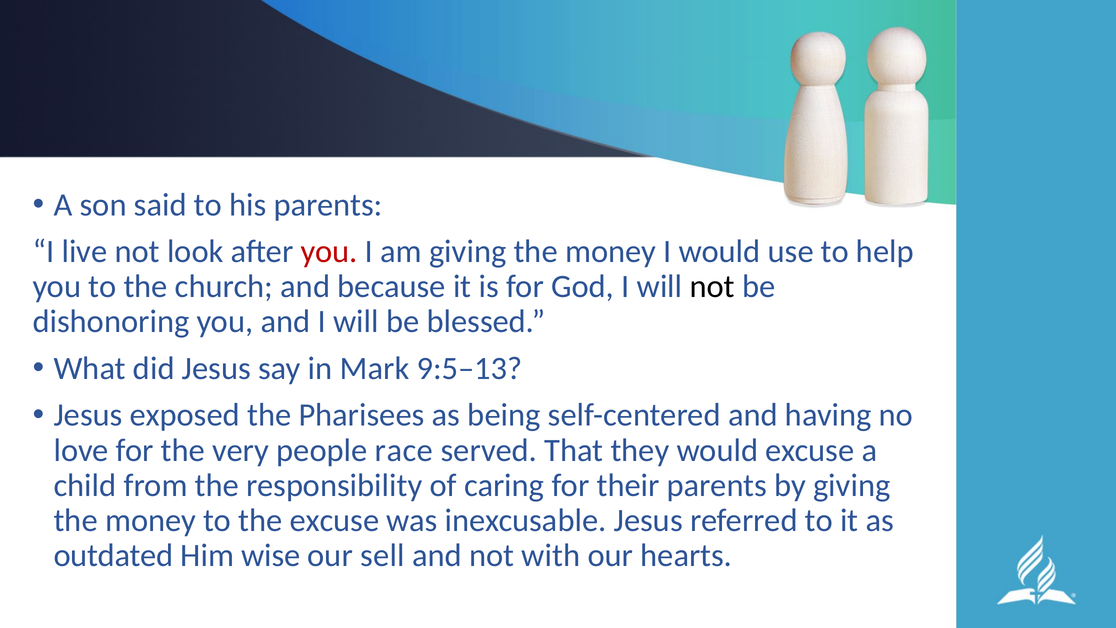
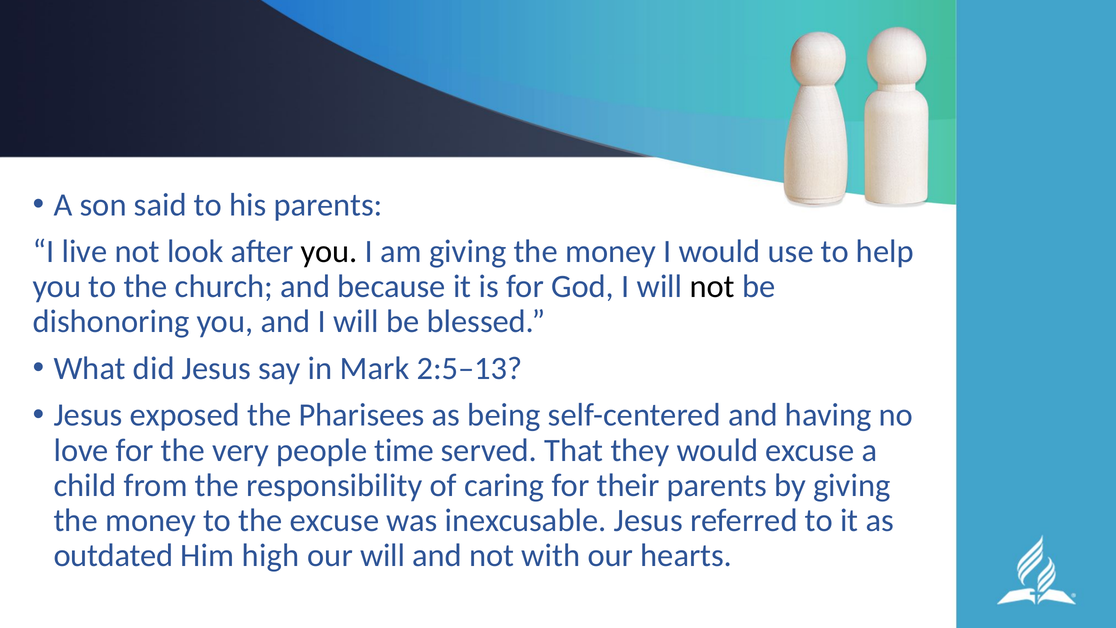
you colour: red -> black (329, 251)
9:5–13: 9:5–13 -> 2:5–13 (470, 368)
race: race -> time (404, 450)
wise: wise -> high (271, 555)
our sell: sell -> will (383, 555)
